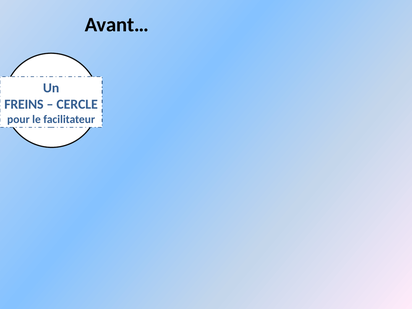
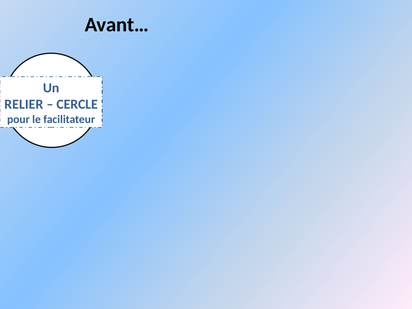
FREINS: FREINS -> RELIER (24, 104)
